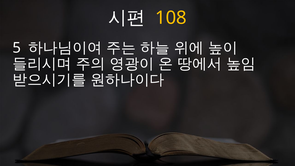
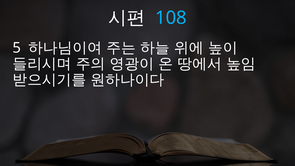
108 colour: yellow -> light blue (171, 18)
